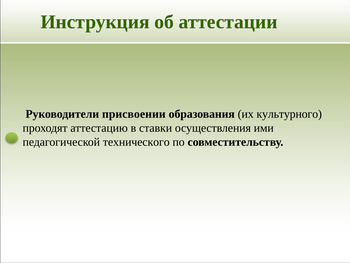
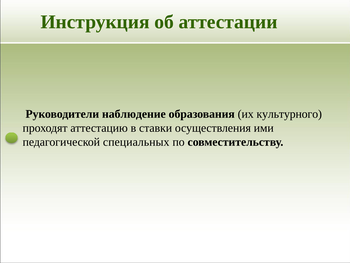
присвоении: присвоении -> наблюдение (134, 114)
технического: технического -> специальных (136, 142)
